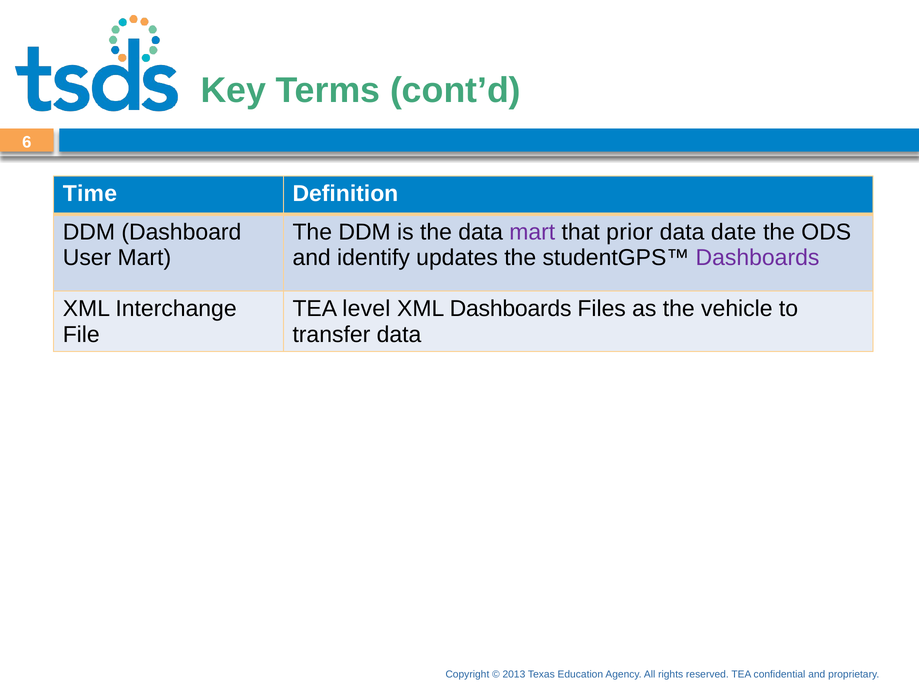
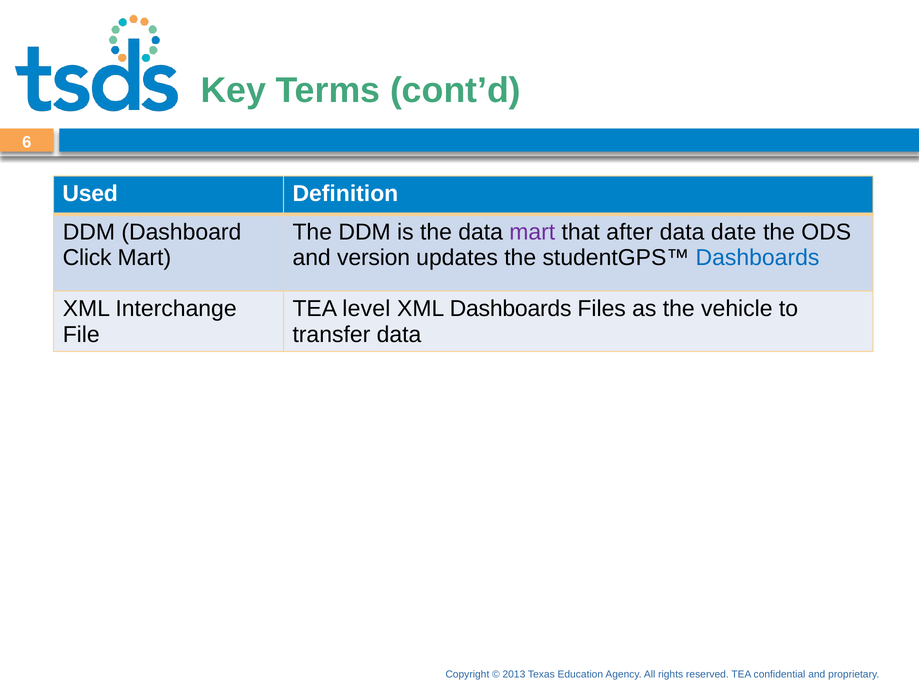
Time: Time -> Used (90, 194)
prior: prior -> after (630, 232)
User: User -> Click (87, 258)
identify: identify -> version (374, 258)
Dashboards colour: purple -> blue (758, 258)
